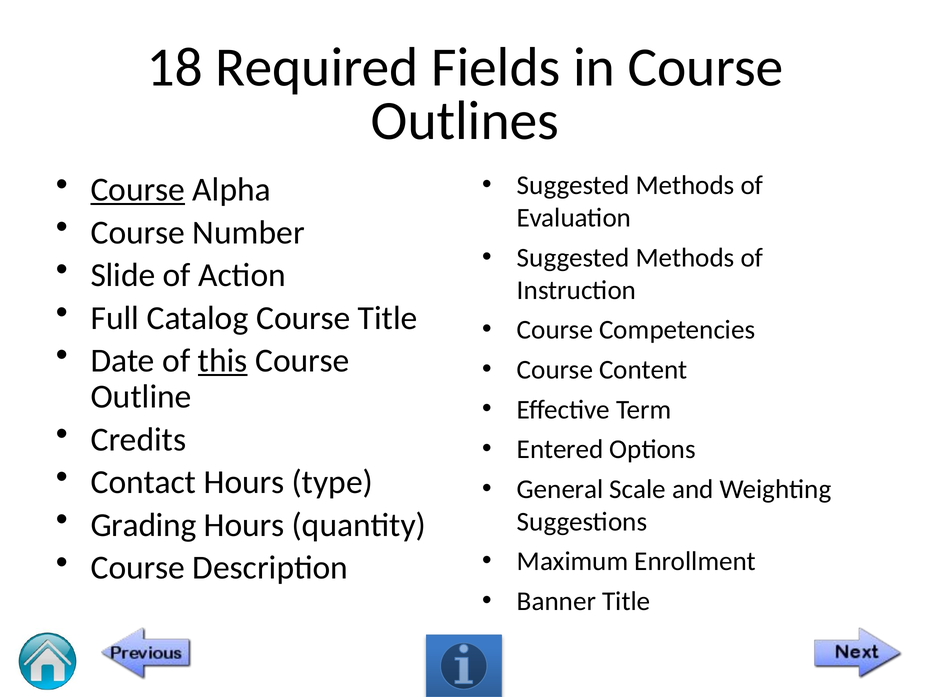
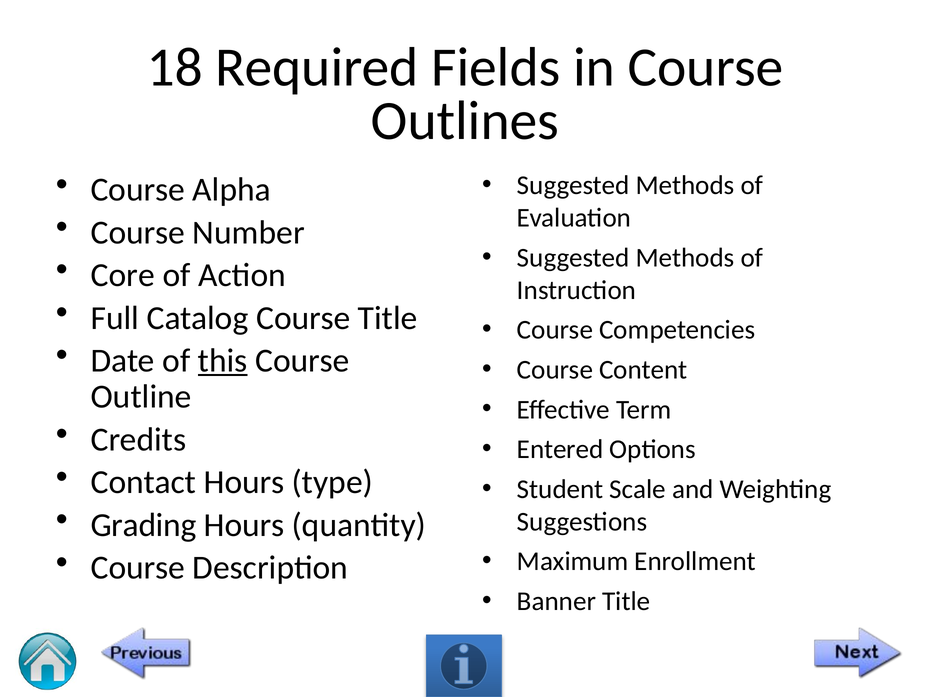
Course underline: present -> none (138, 190)
Slide: Slide -> Core (123, 275)
General: General -> Student (560, 489)
